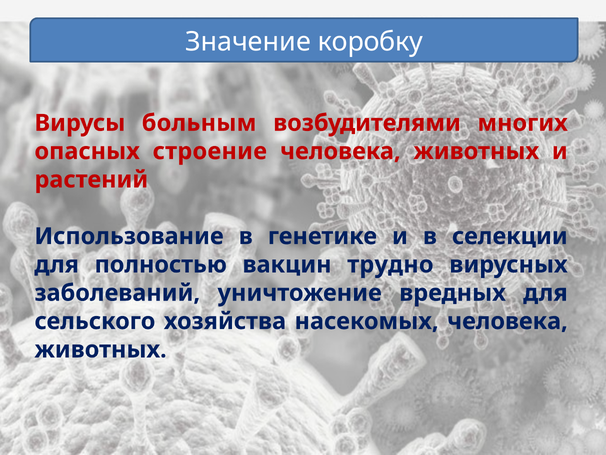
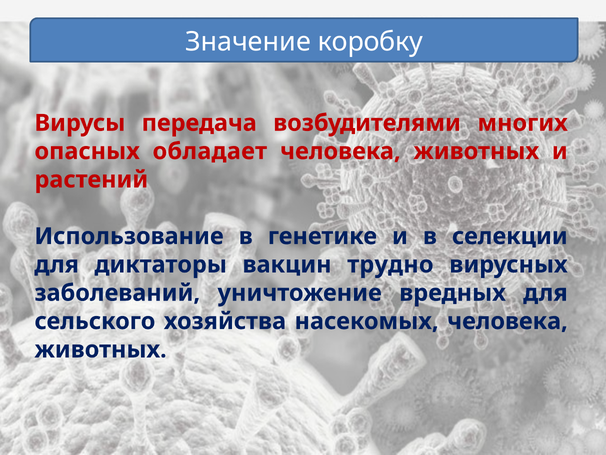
больным: больным -> передача (199, 123)
строение: строение -> обладает (210, 151)
полностью: полностью -> диктаторы (161, 264)
